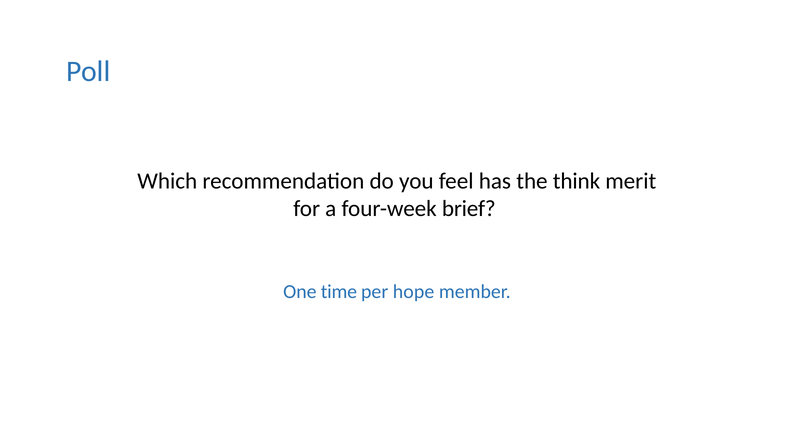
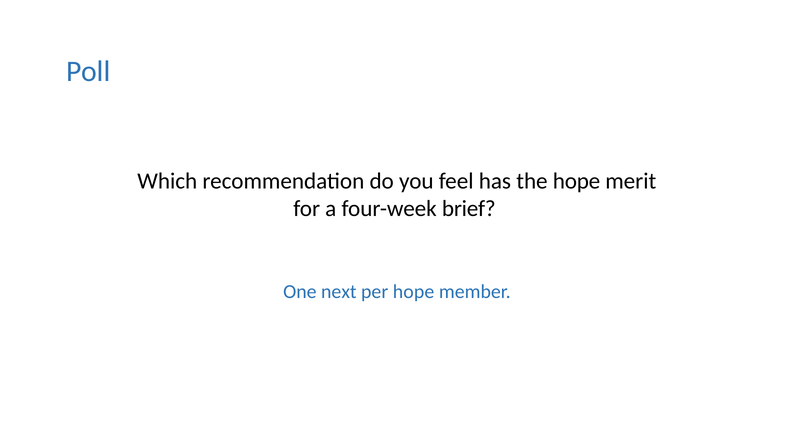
the think: think -> hope (577, 181)
time: time -> next (339, 292)
